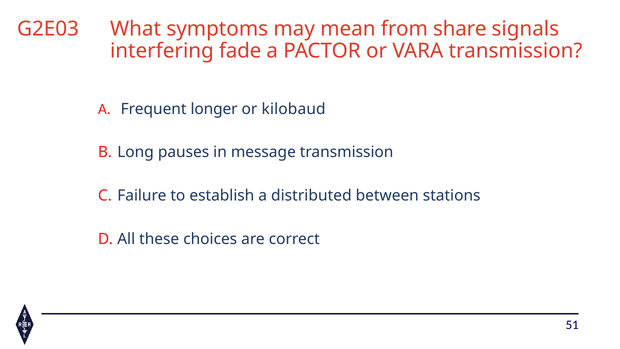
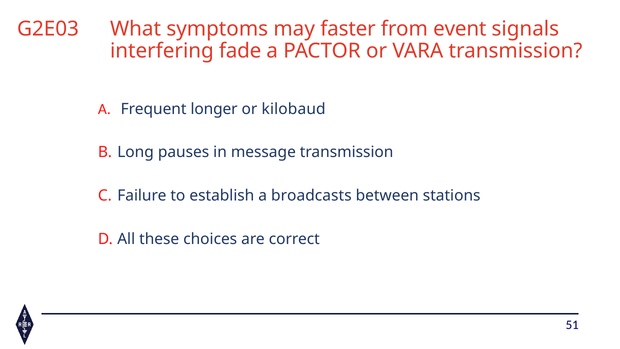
mean: mean -> faster (348, 29)
share: share -> event (460, 29)
distributed: distributed -> broadcasts (311, 196)
